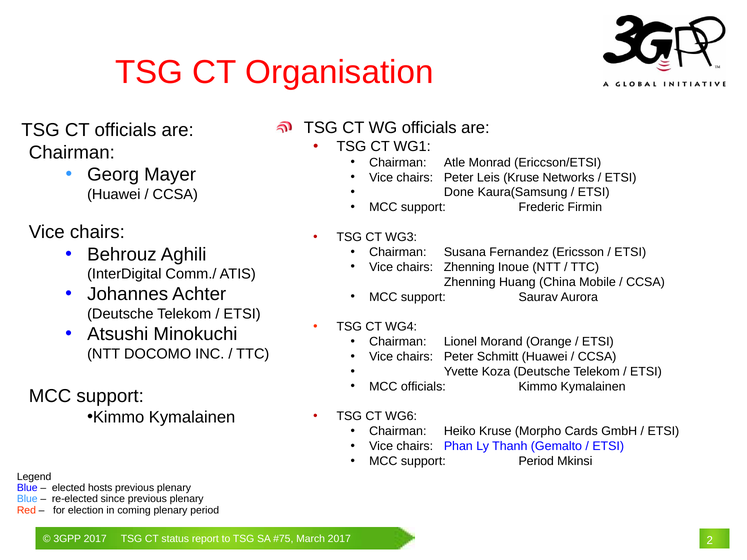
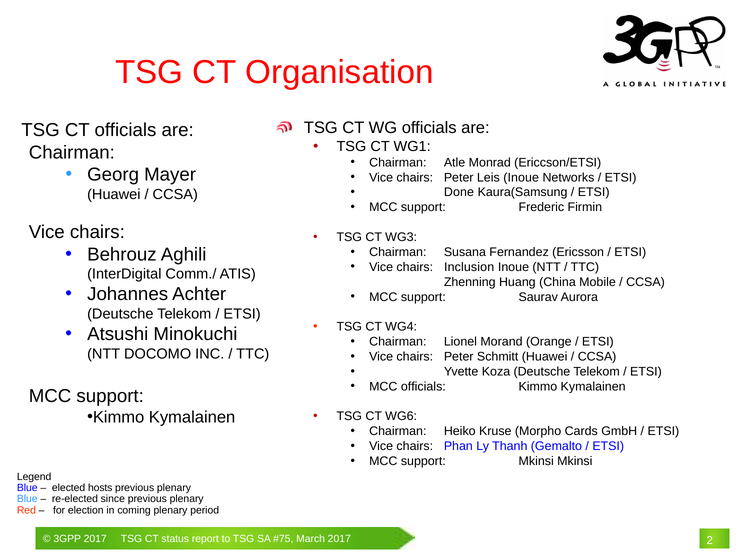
Leis Kruse: Kruse -> Inoue (521, 178)
chairs Zhenning: Zhenning -> Inclusion (469, 267)
support Period: Period -> Mkinsi (536, 461)
